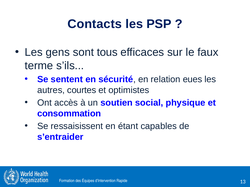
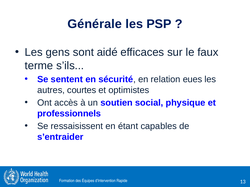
Contacts: Contacts -> Générale (95, 24)
tous: tous -> aidé (107, 52)
consommation: consommation -> professionnels (69, 114)
